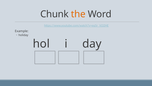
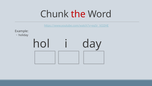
the colour: orange -> red (78, 14)
